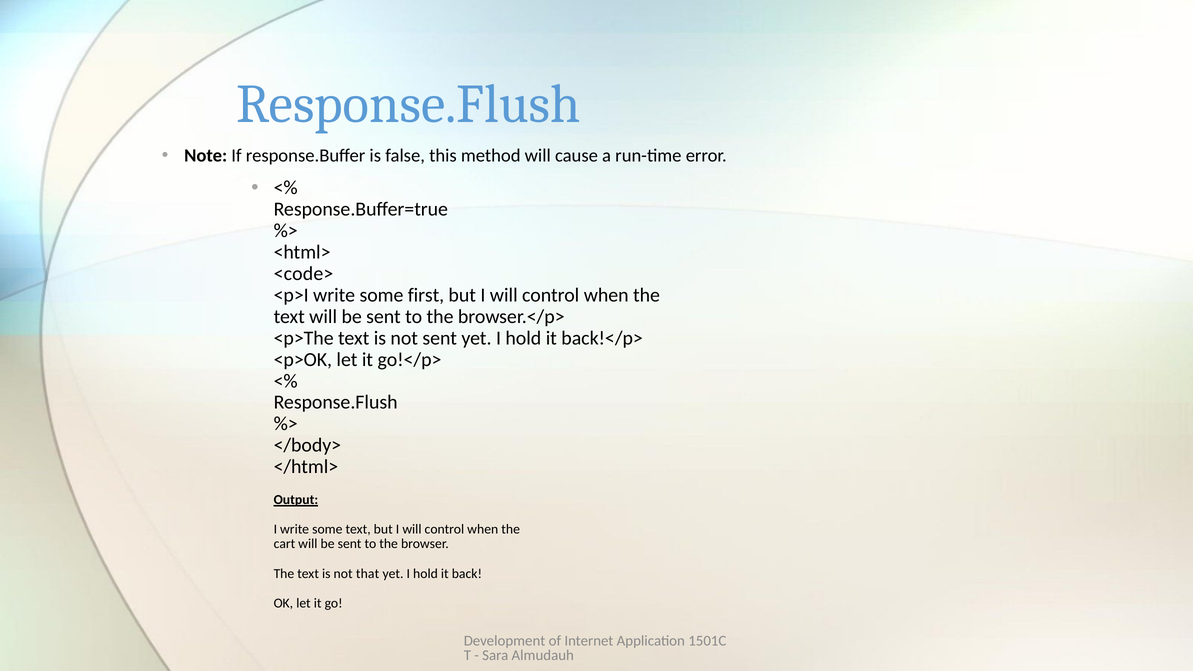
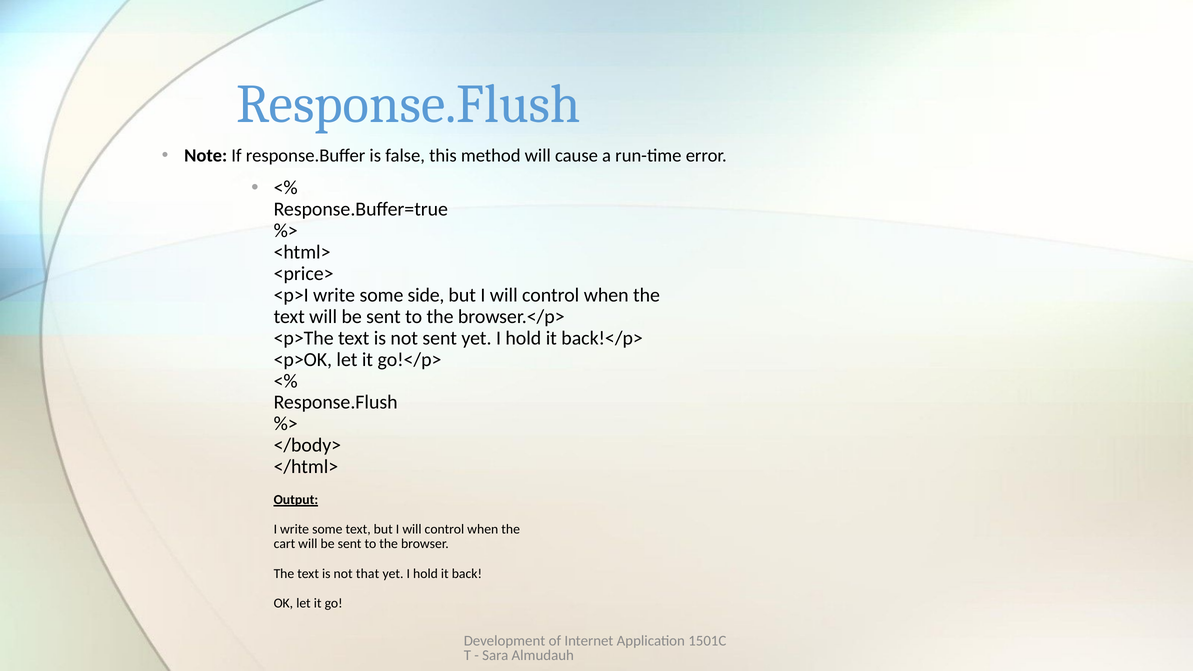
<code>: <code> -> <price> (304, 274)
first: first -> side (426, 295)
